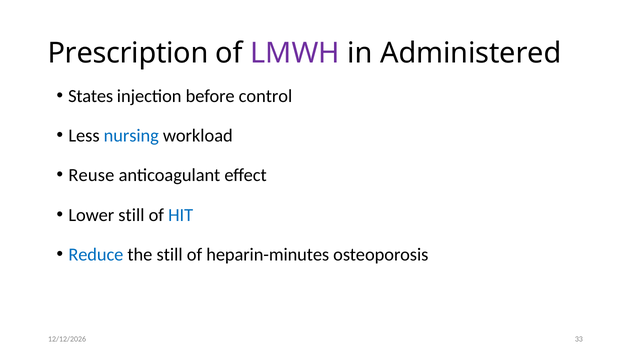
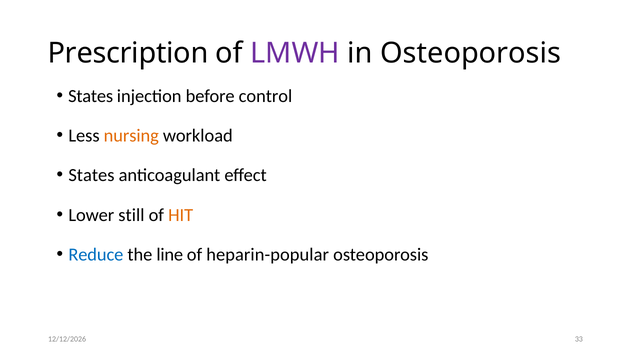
in Administered: Administered -> Osteoporosis (471, 53)
nursing colour: blue -> orange (131, 136)
Reuse: Reuse -> States (91, 175)
HIT colour: blue -> orange (181, 215)
the still: still -> line (170, 255)
heparin-minutes: heparin-minutes -> heparin-popular (268, 255)
